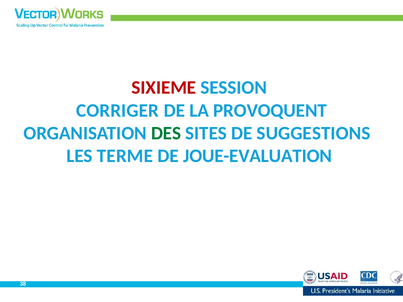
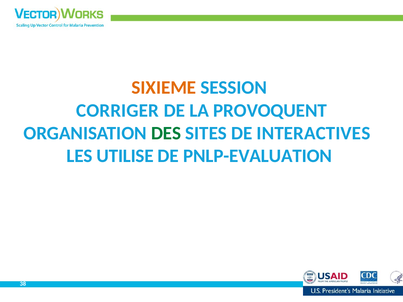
SIXIEME colour: red -> orange (164, 88)
SUGGESTIONS: SUGGESTIONS -> INTERACTIVES (313, 133)
TERME: TERME -> UTILISE (125, 156)
JOUE-EVALUATION: JOUE-EVALUATION -> PNLP-EVALUATION (258, 156)
